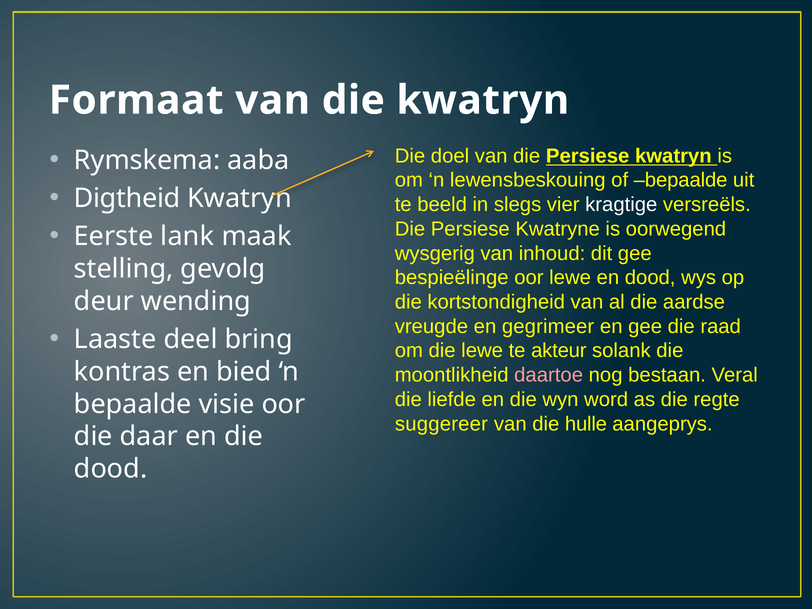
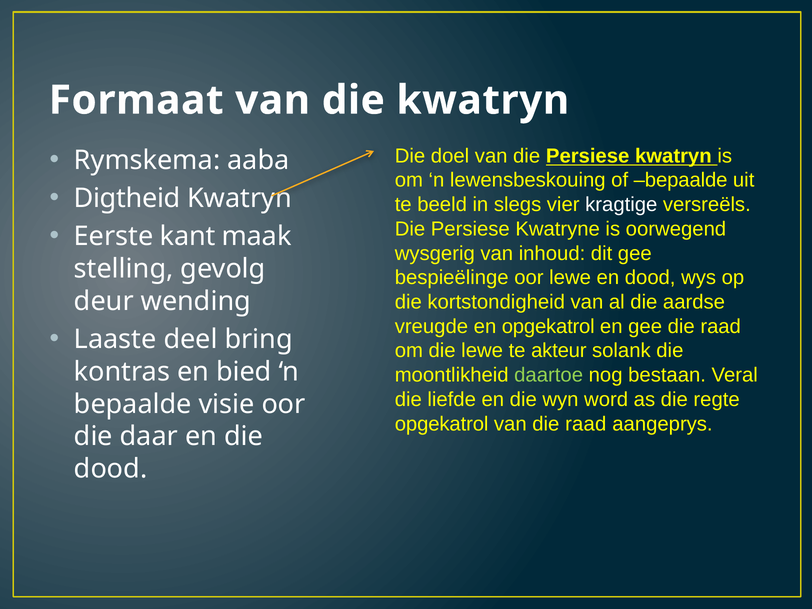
lank: lank -> kant (188, 236)
en gegrimeer: gegrimeer -> opgekatrol (548, 326)
daartoe colour: pink -> light green (549, 375)
suggereer: suggereer -> opgekatrol (442, 424)
van die hulle: hulle -> raad (586, 424)
